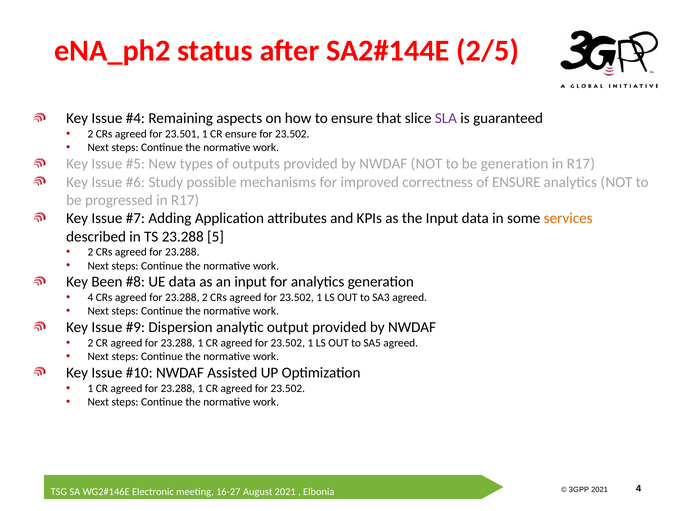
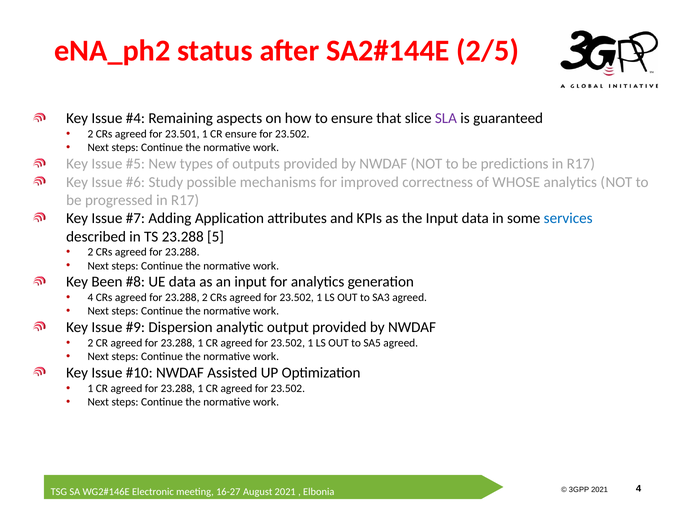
be generation: generation -> predictions (515, 164)
of ENSURE: ENSURE -> WHOSE (516, 182)
services colour: orange -> blue (568, 218)
